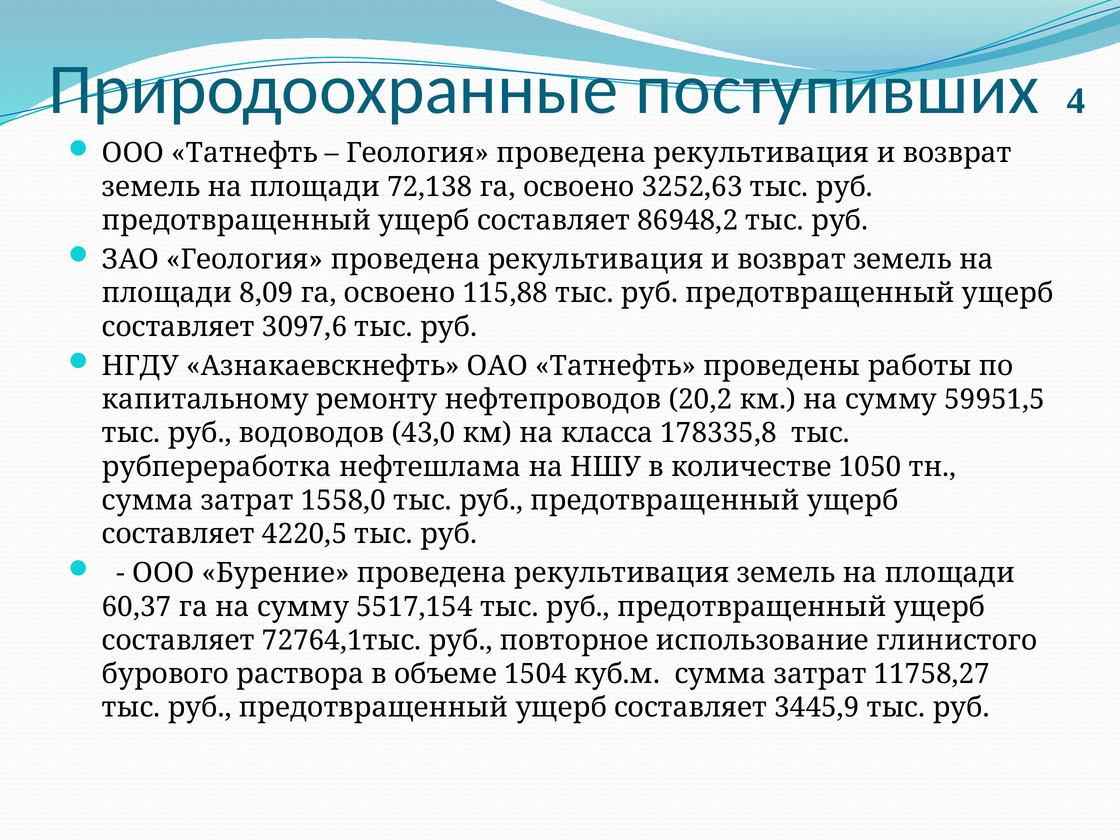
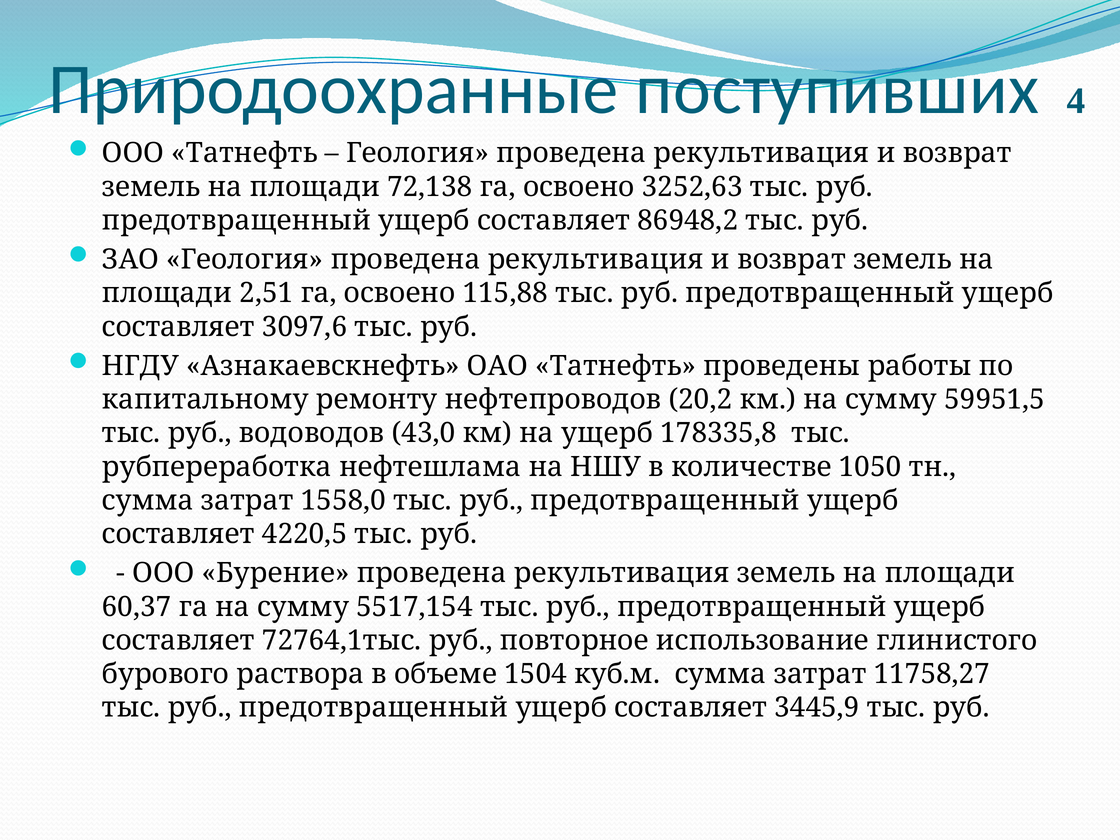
8,09: 8,09 -> 2,51 (266, 293)
на класса: класса -> ущерб (607, 433)
